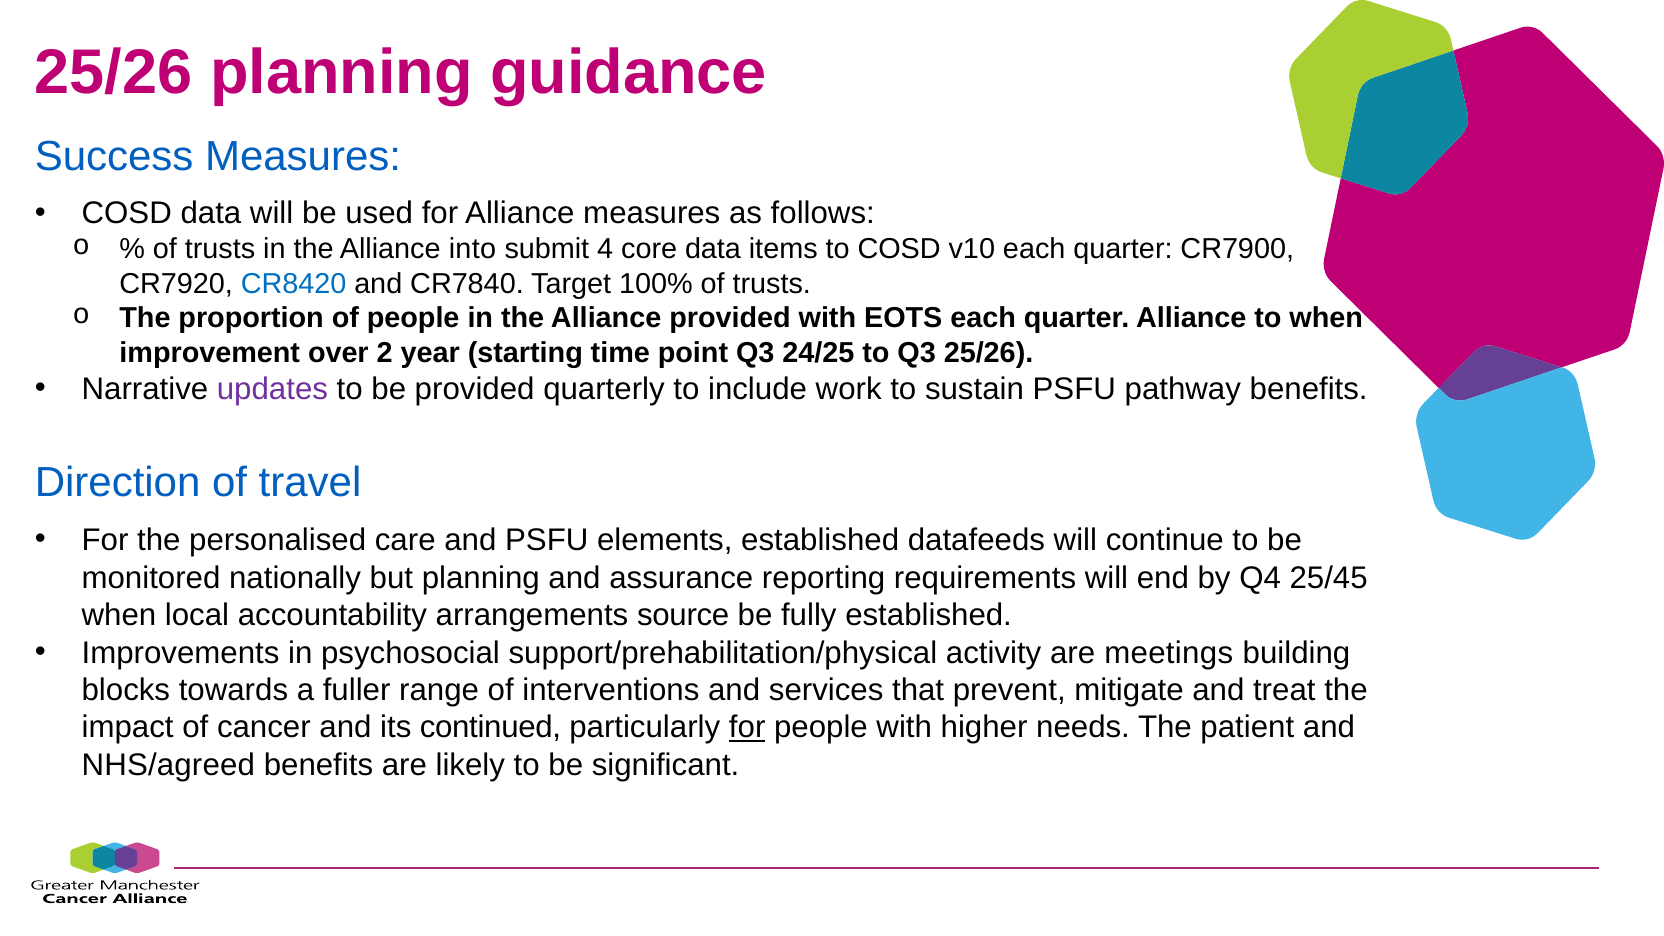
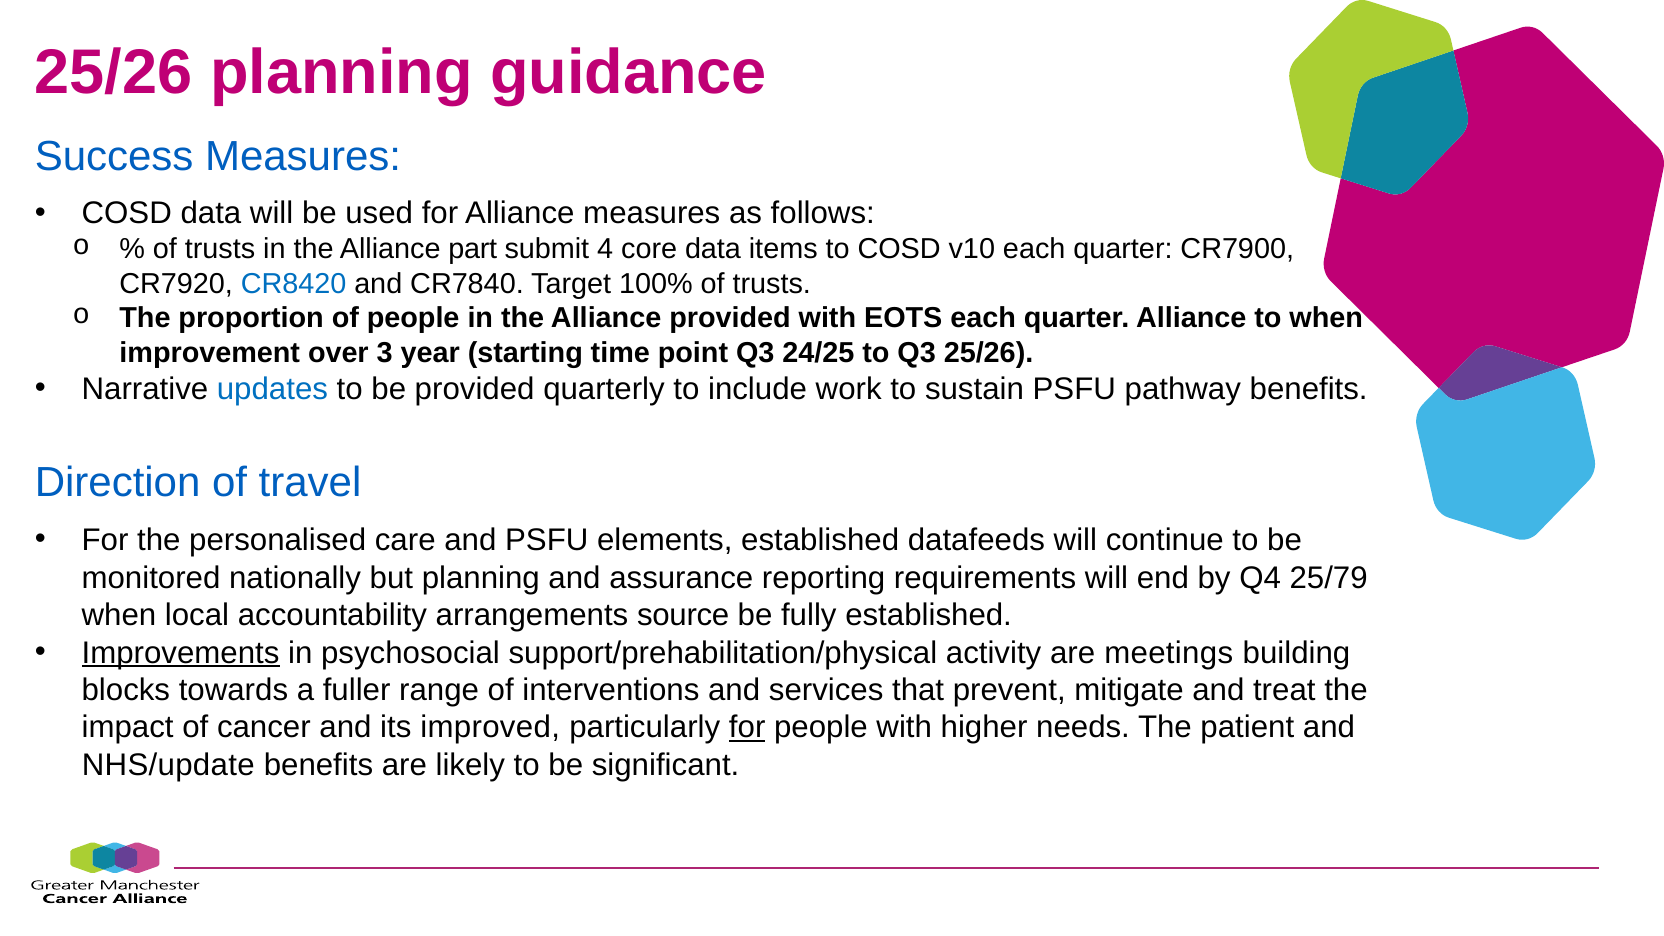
into: into -> part (473, 249)
2: 2 -> 3 (385, 353)
updates colour: purple -> blue (272, 389)
25/45: 25/45 -> 25/79 (1329, 578)
Improvements underline: none -> present (181, 653)
continued: continued -> improved (490, 728)
NHS/agreed: NHS/agreed -> NHS/update (168, 765)
